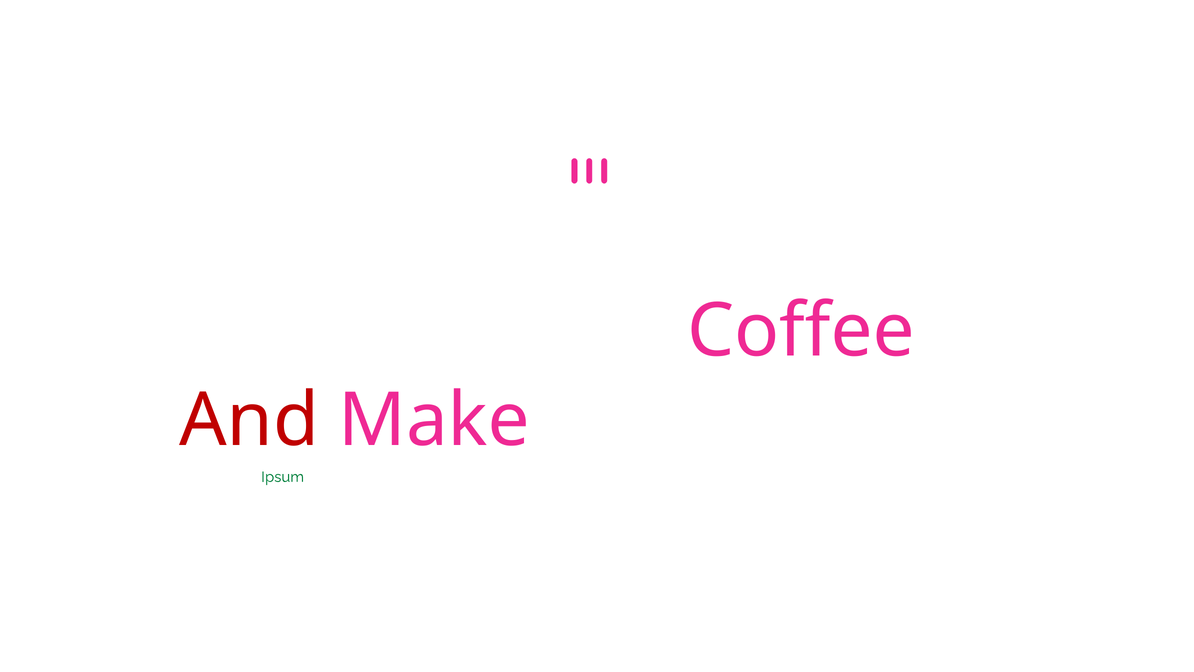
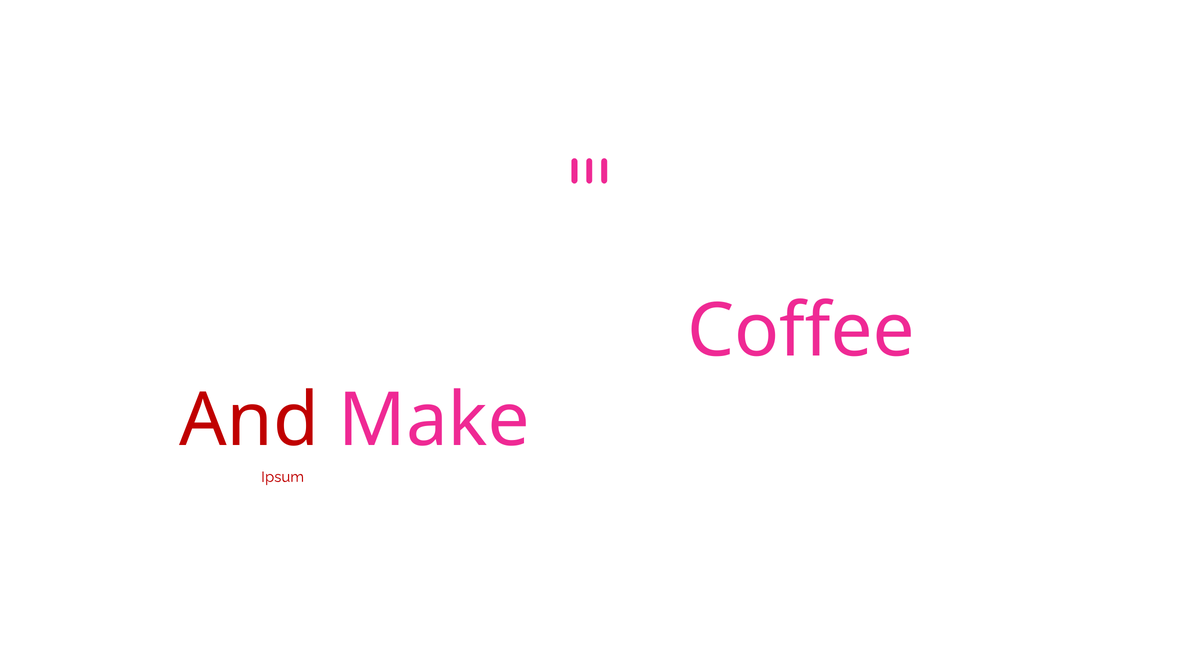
Ipsum colour: green -> red (283, 477)
